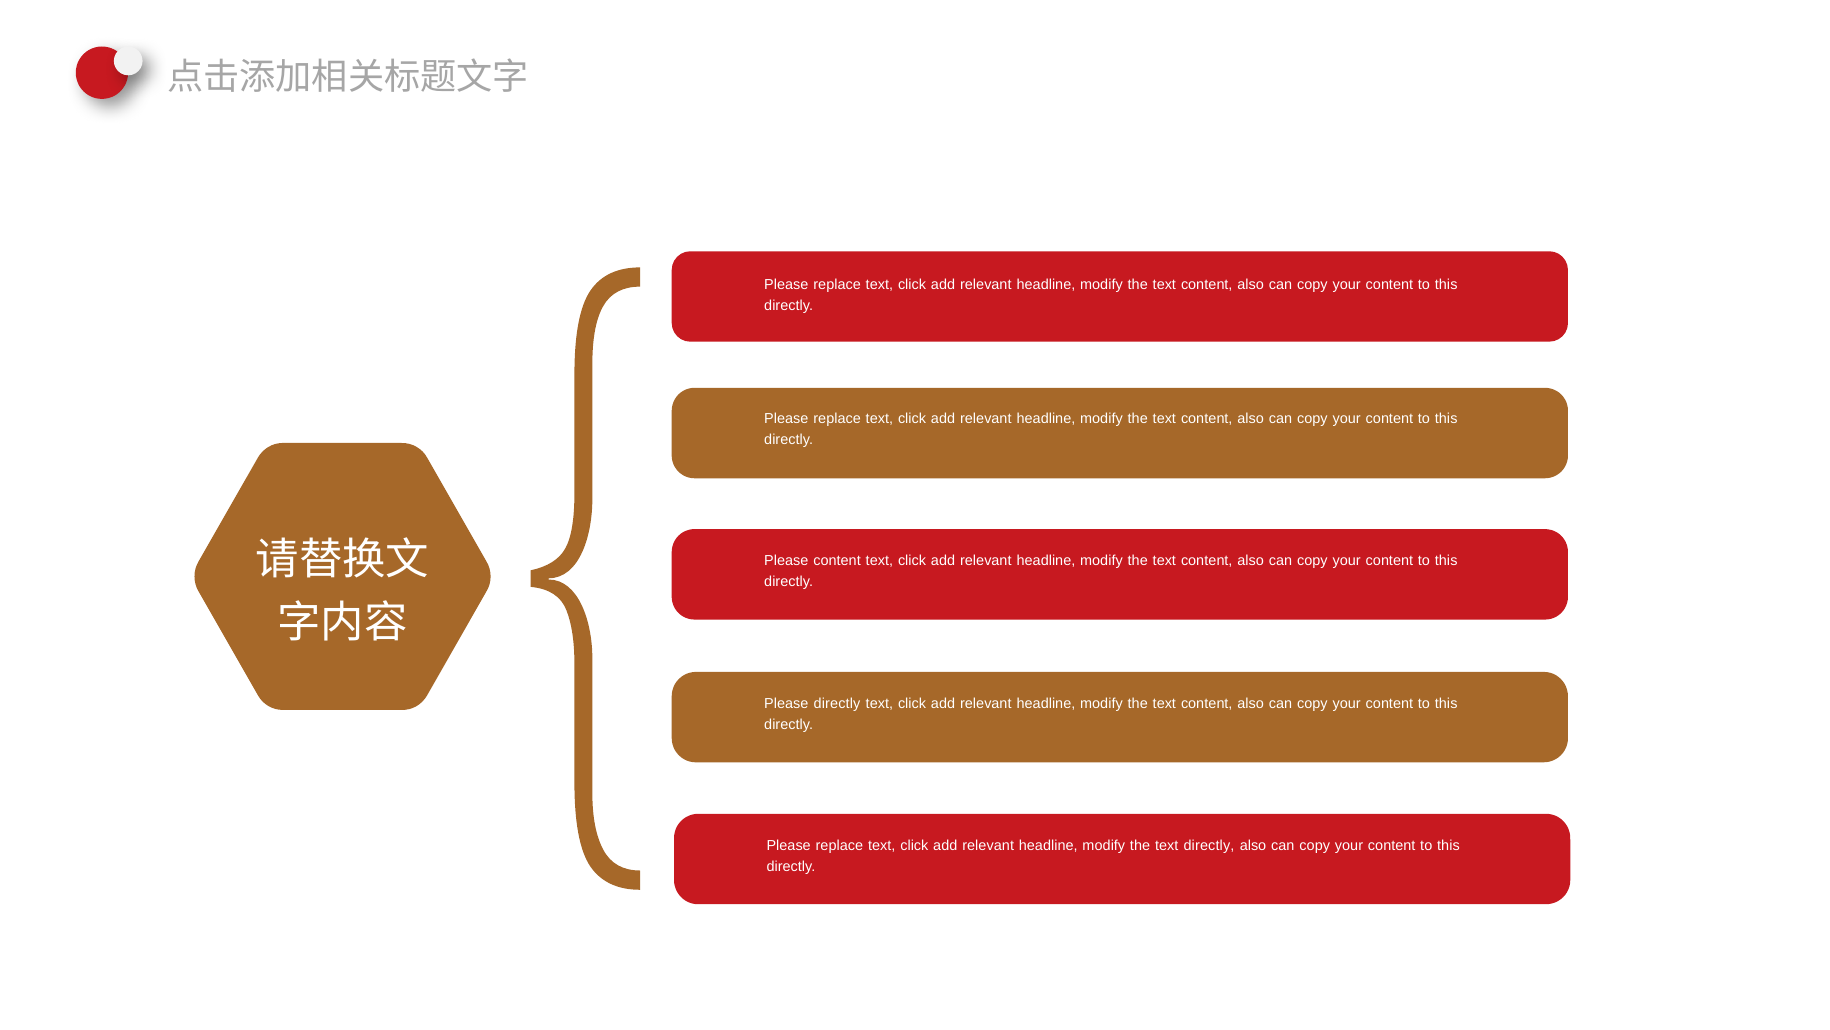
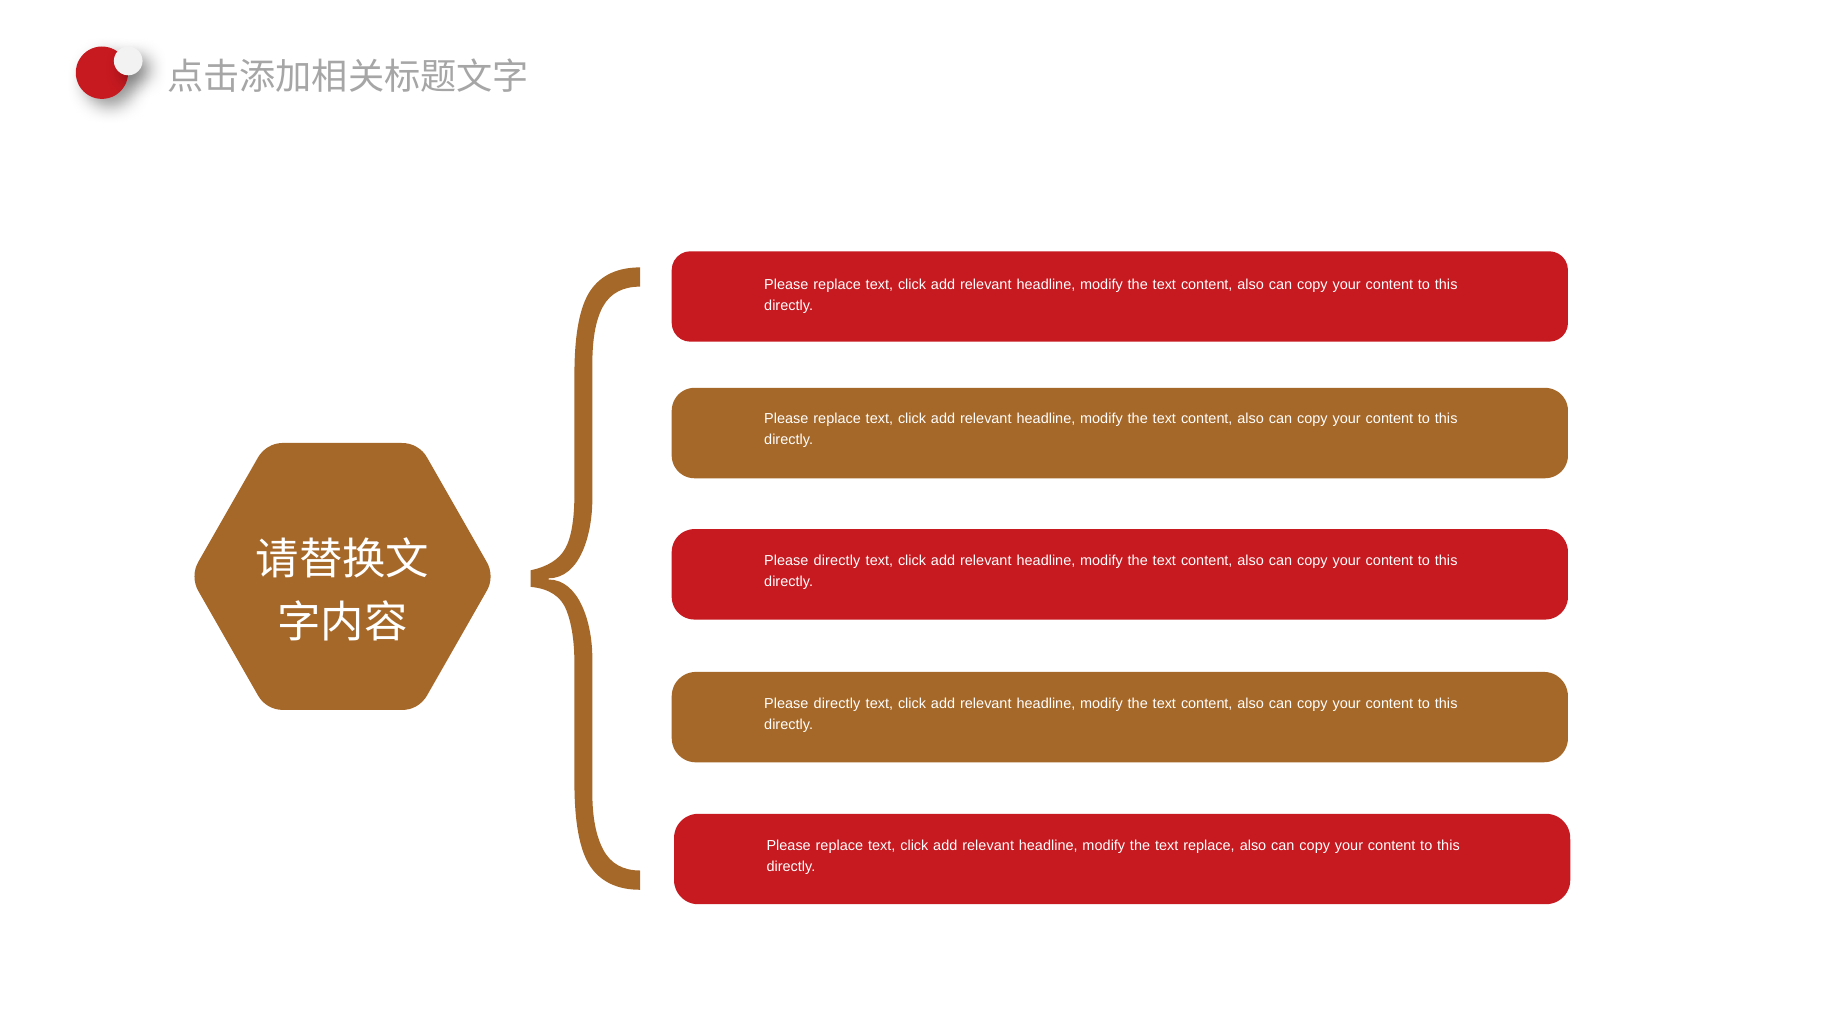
content: content -> directly (837, 561)
text directly: directly -> replace (1209, 846)
